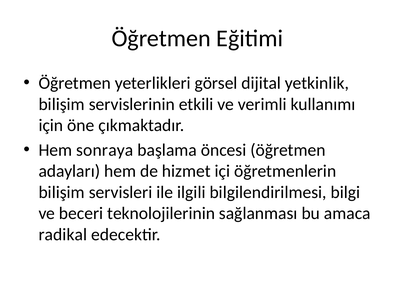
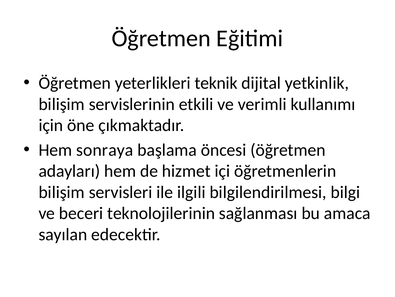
görsel: görsel -> teknik (216, 83)
radikal: radikal -> sayılan (63, 234)
